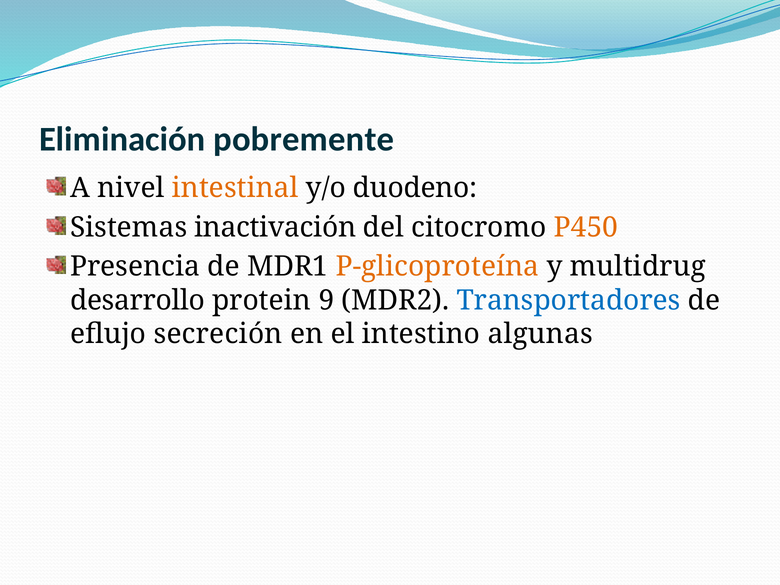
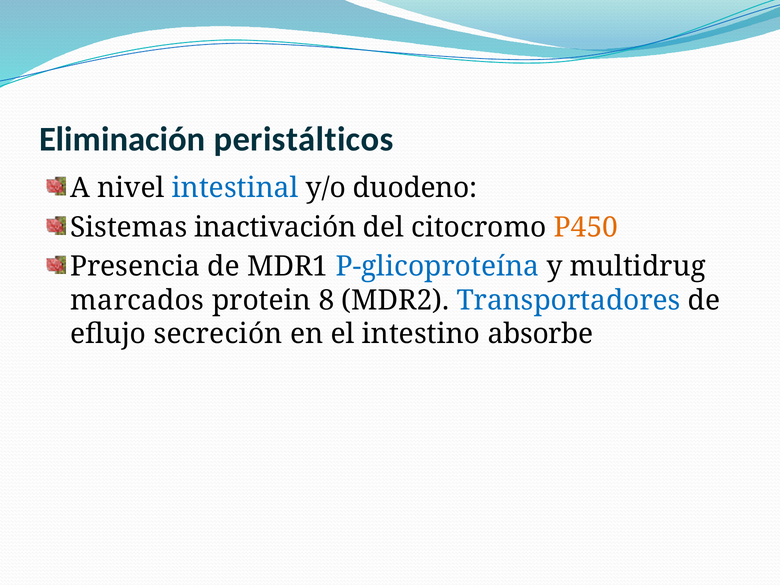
pobremente: pobremente -> peristálticos (304, 139)
intestinal colour: orange -> blue (235, 188)
P-glicoproteína colour: orange -> blue (437, 267)
desarrollo: desarrollo -> marcados (137, 300)
9: 9 -> 8 (326, 300)
algunas: algunas -> absorbe (541, 334)
